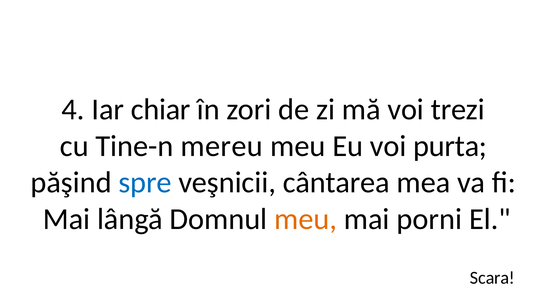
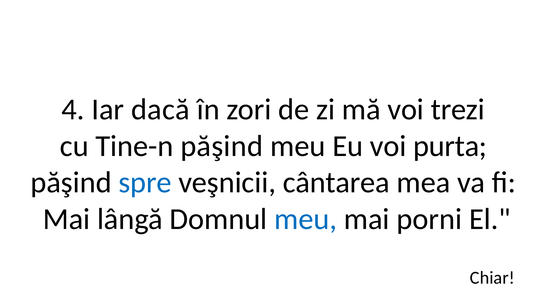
chiar: chiar -> dacă (160, 109)
Tine-n mereu: mereu -> păşind (222, 146)
meu colour: orange -> blue (306, 219)
Scara: Scara -> Chiar (492, 277)
